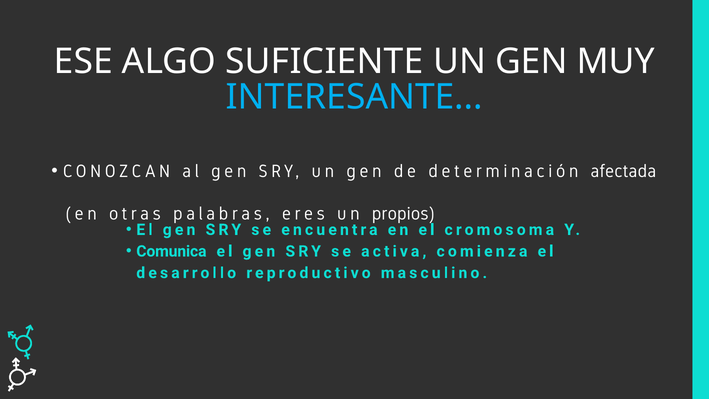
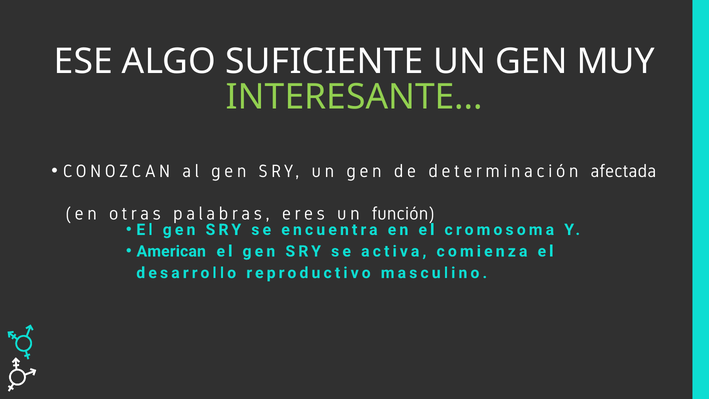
INTERESANTE colour: light blue -> light green (354, 97)
propios: propios -> función (403, 214)
Comunica: Comunica -> American (171, 251)
